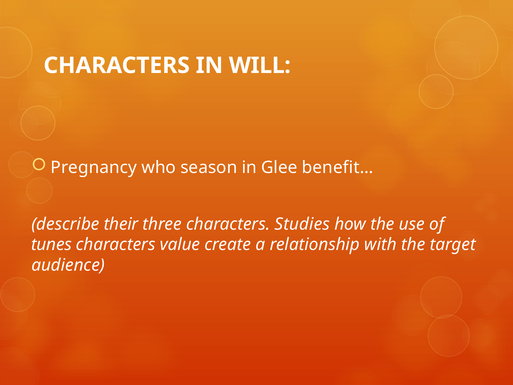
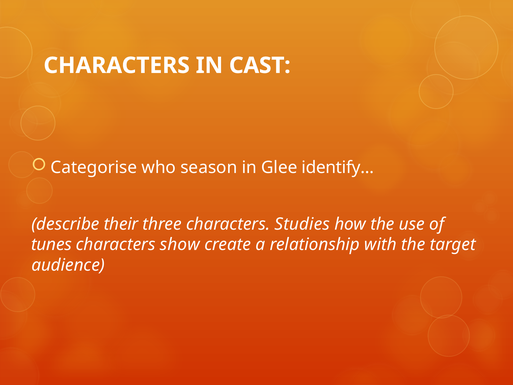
WILL: WILL -> CAST (260, 65)
Pregnancy: Pregnancy -> Categorise (94, 167)
benefit…: benefit… -> identify… (338, 167)
value: value -> show (180, 244)
